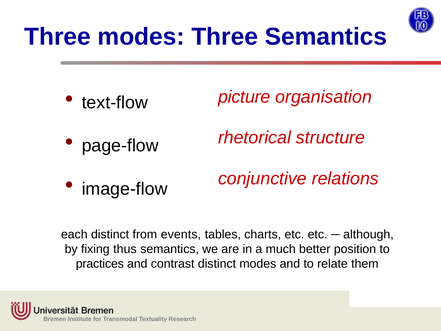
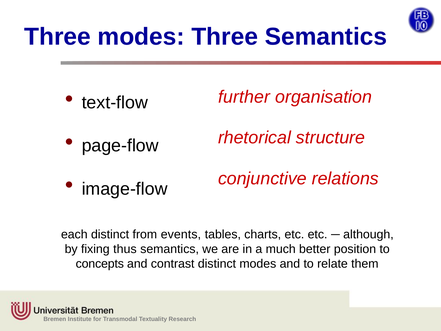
picture: picture -> further (244, 97)
practices: practices -> concepts (100, 264)
